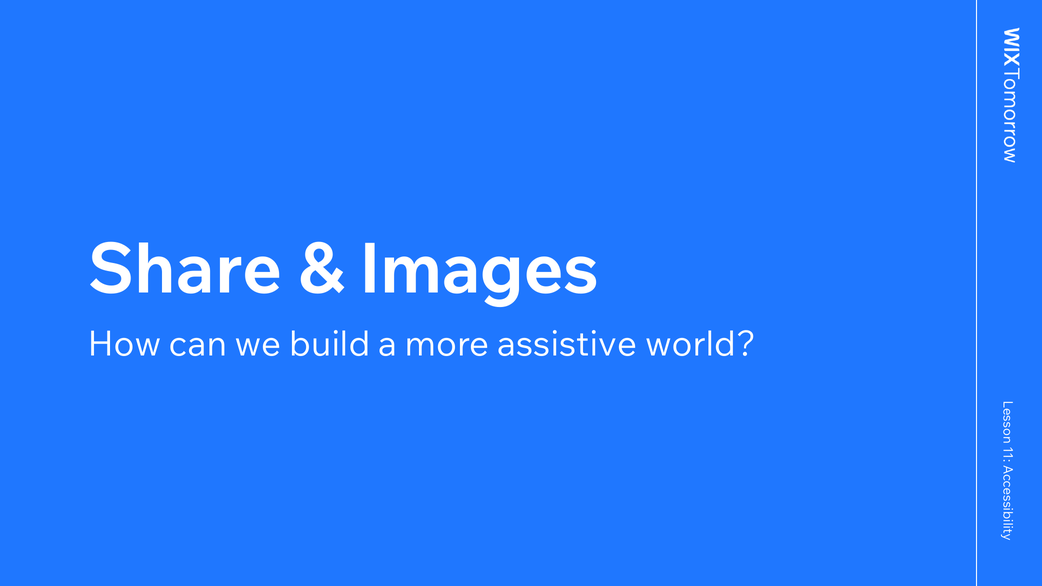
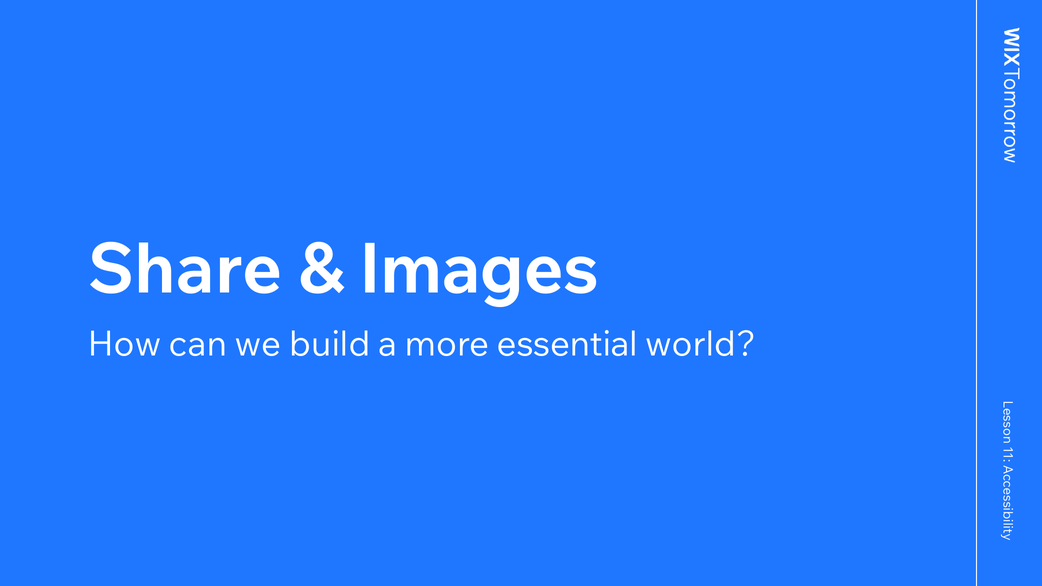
assistive: assistive -> essential (567, 344)
